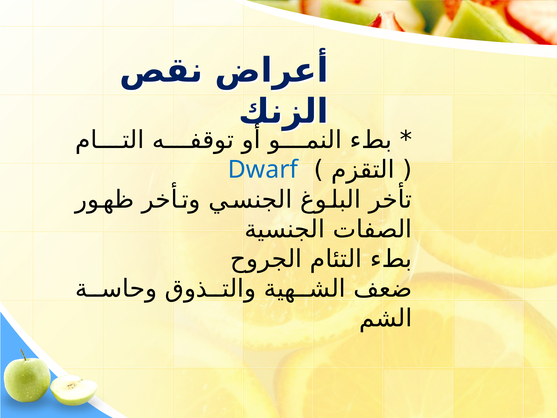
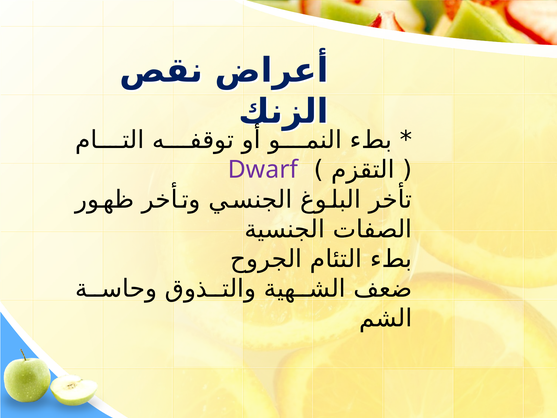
Dwarf colour: blue -> purple (263, 170)
